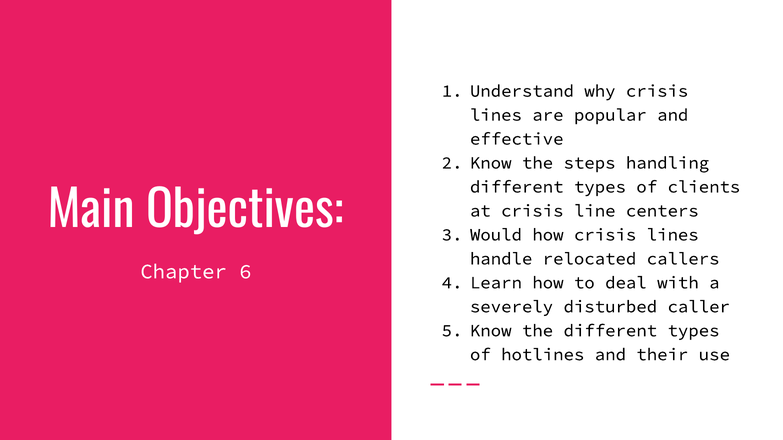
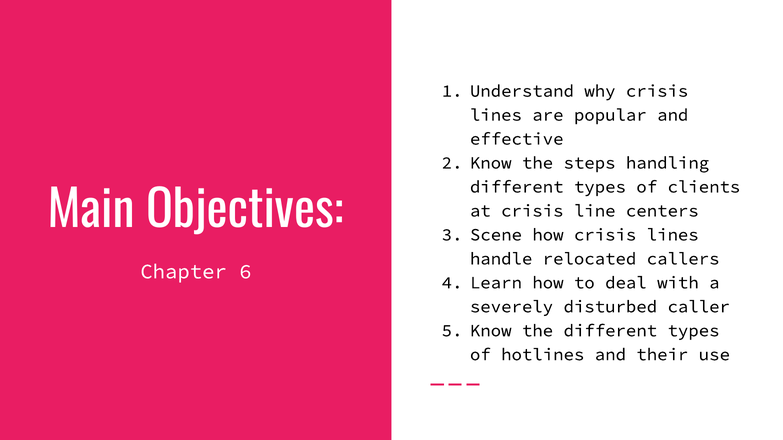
Would: Would -> Scene (496, 235)
